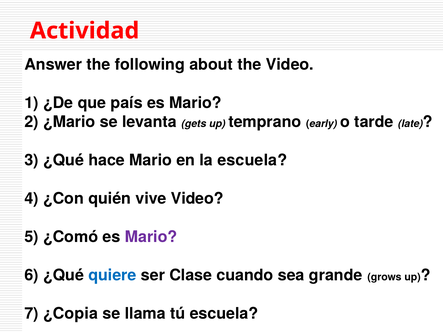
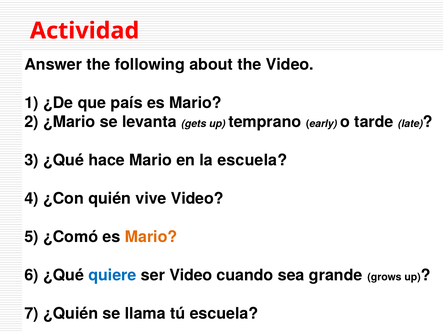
Mario colour: purple -> orange (151, 237)
ser Clase: Clase -> Video (191, 276)
¿Copia: ¿Copia -> ¿Quién (71, 314)
